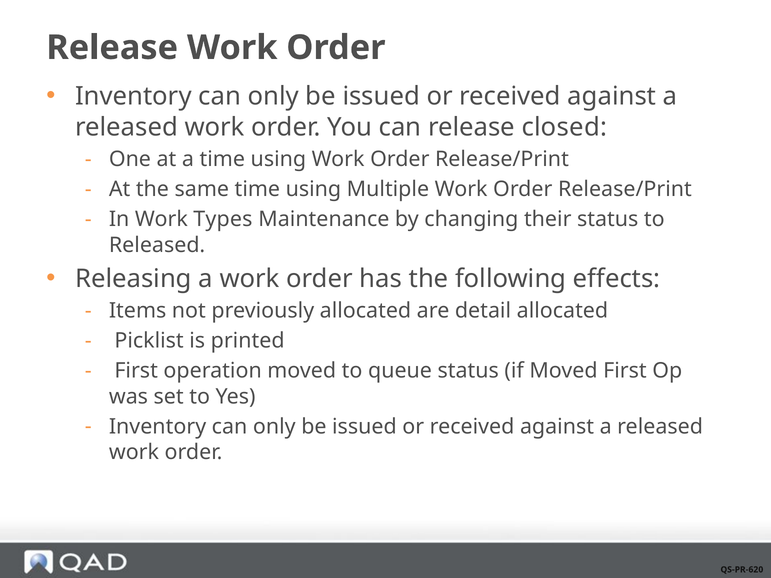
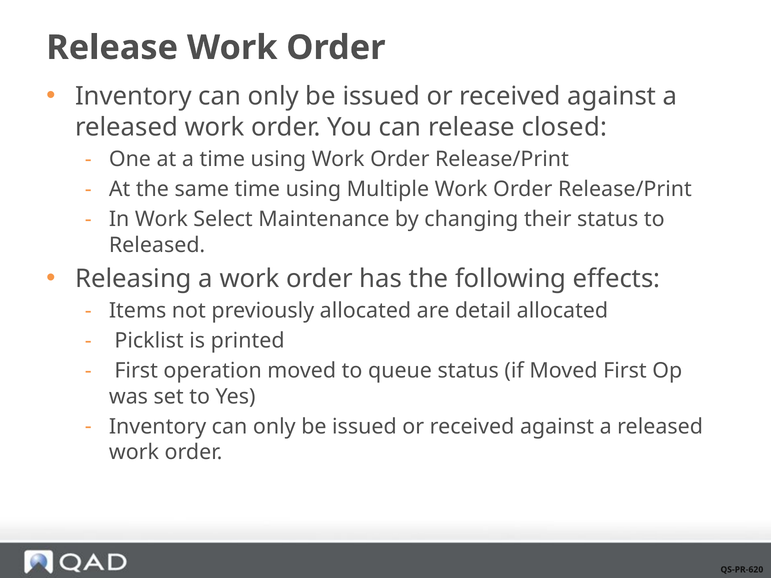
Types: Types -> Select (223, 219)
